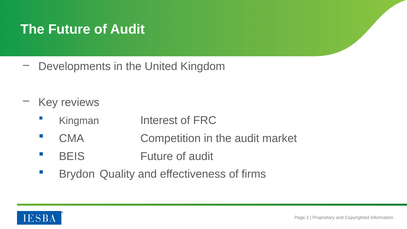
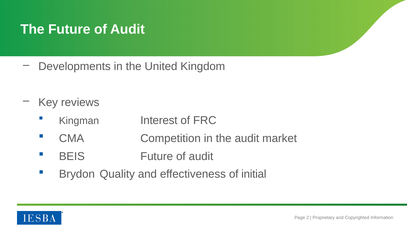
firms: firms -> initial (254, 174)
